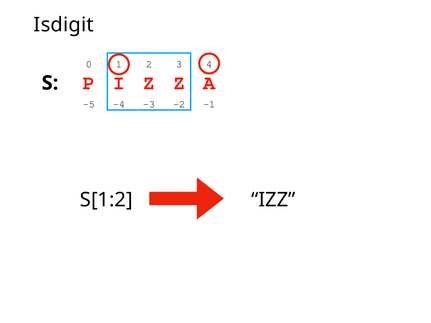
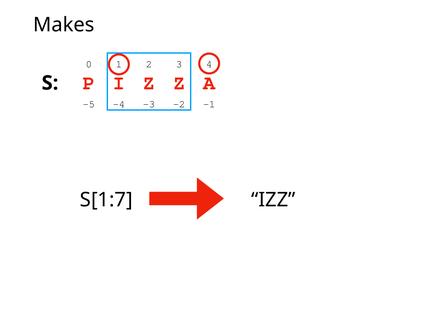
Isdigit: Isdigit -> Makes (64, 25)
S[1:2: S[1:2 -> S[1:7 (106, 200)
